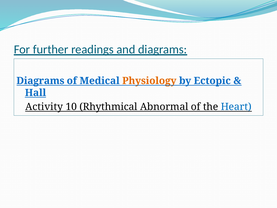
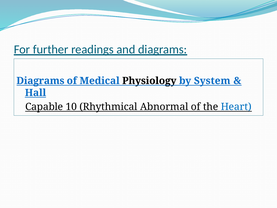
Physiology colour: orange -> black (149, 81)
Ectopic: Ectopic -> System (212, 81)
Activity: Activity -> Capable (44, 107)
